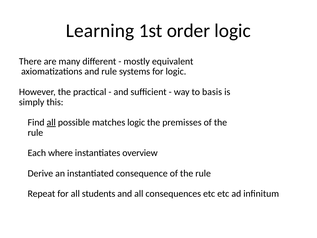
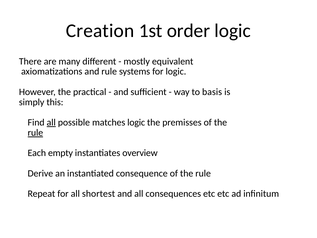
Learning: Learning -> Creation (100, 31)
rule underline: none -> present (35, 133)
where: where -> empty (60, 153)
students: students -> shortest (99, 194)
